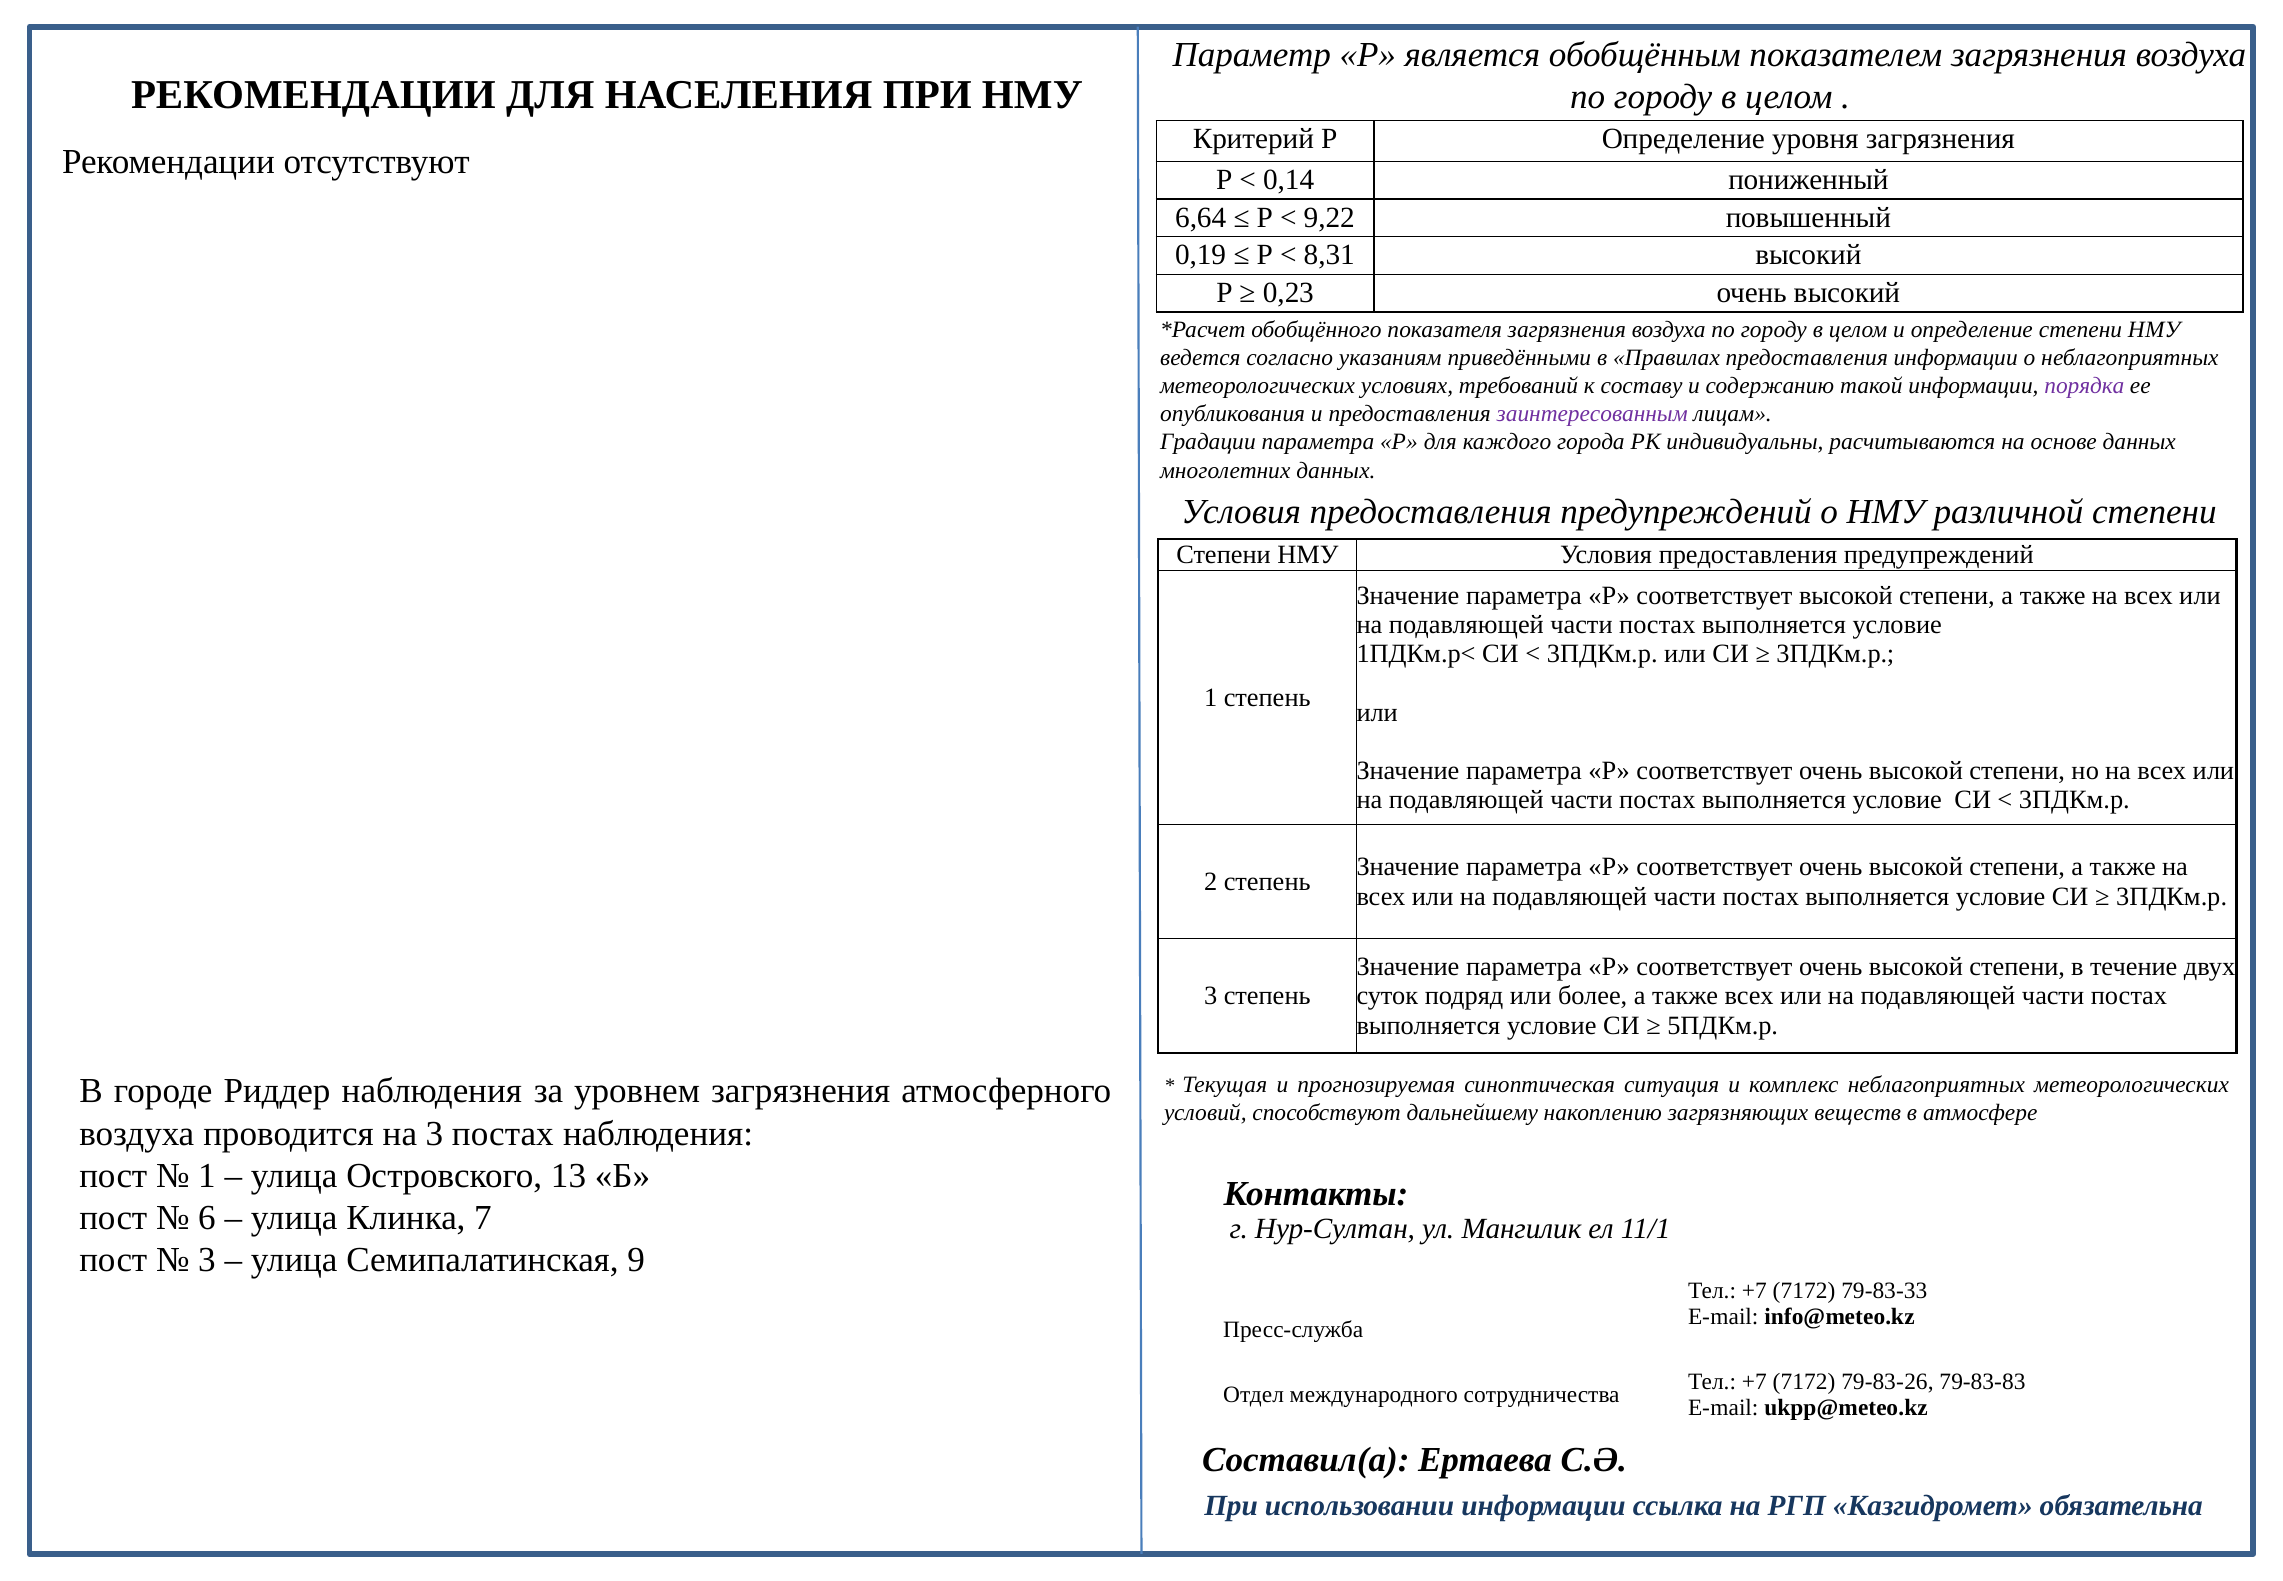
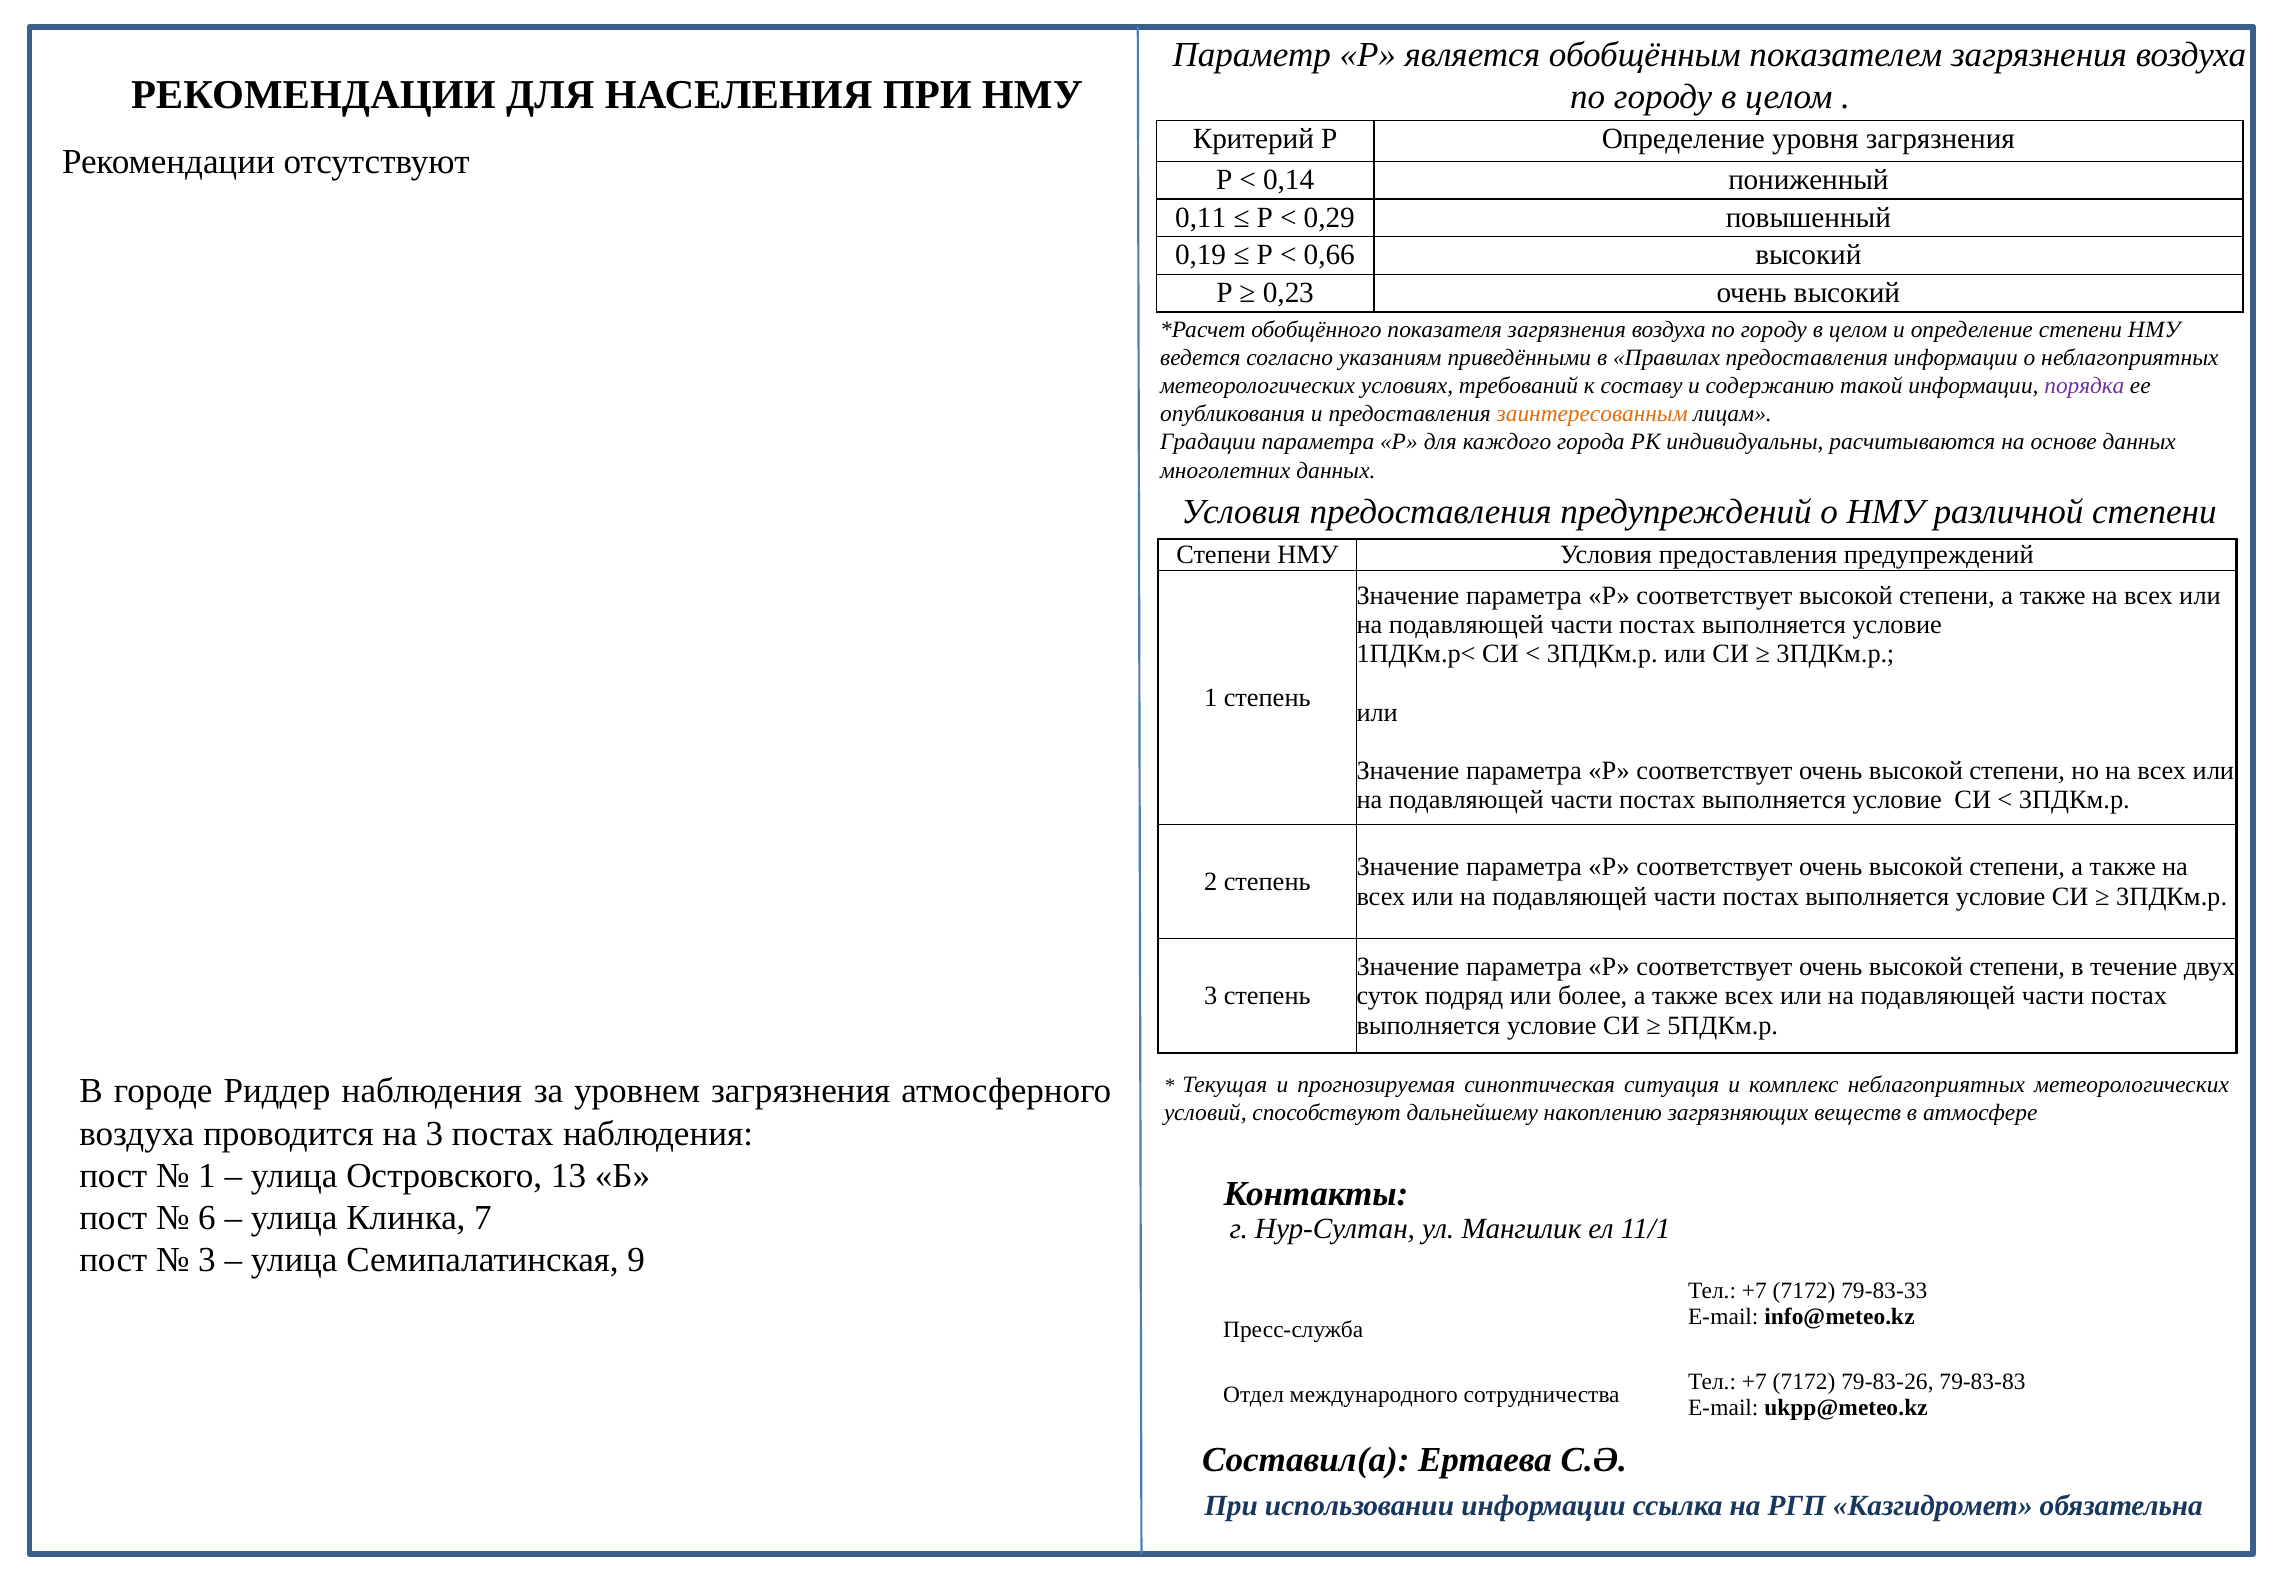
6,64: 6,64 -> 0,11 (1201, 217)
9,22: 9,22 -> 0,29 (1329, 217)
8,31: 8,31 -> 0,66 (1329, 255)
заинтересованным colour: purple -> orange (1592, 414)
